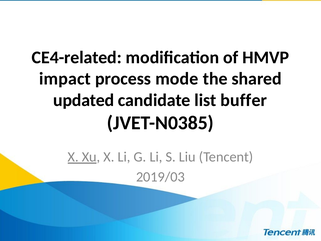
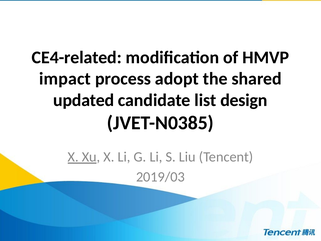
mode: mode -> adopt (177, 79)
buffer: buffer -> design (244, 100)
